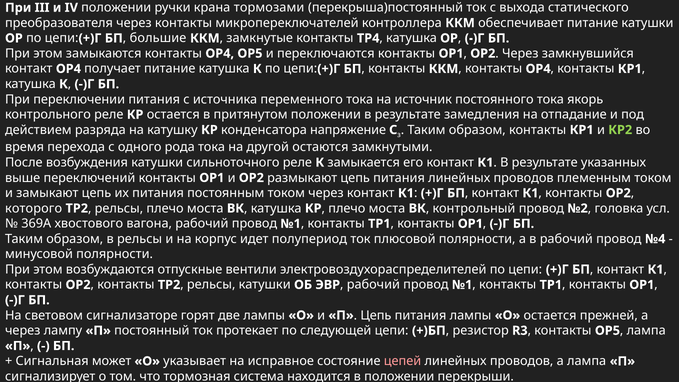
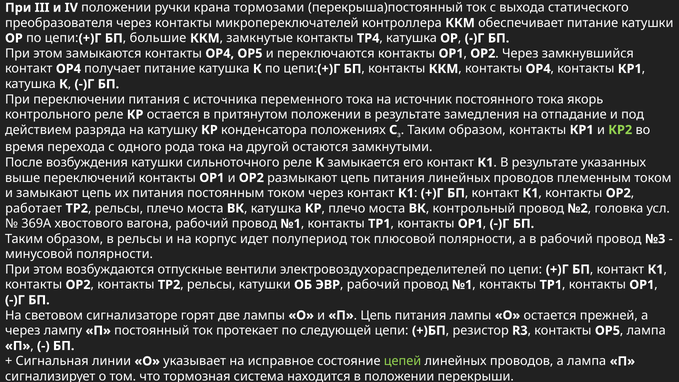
напряжение: напряжение -> положениях (348, 130)
которого: которого -> работает (34, 208)
№4: №4 -> №3 (655, 239)
может: может -> линии (112, 361)
цепей colour: pink -> light green (403, 361)
